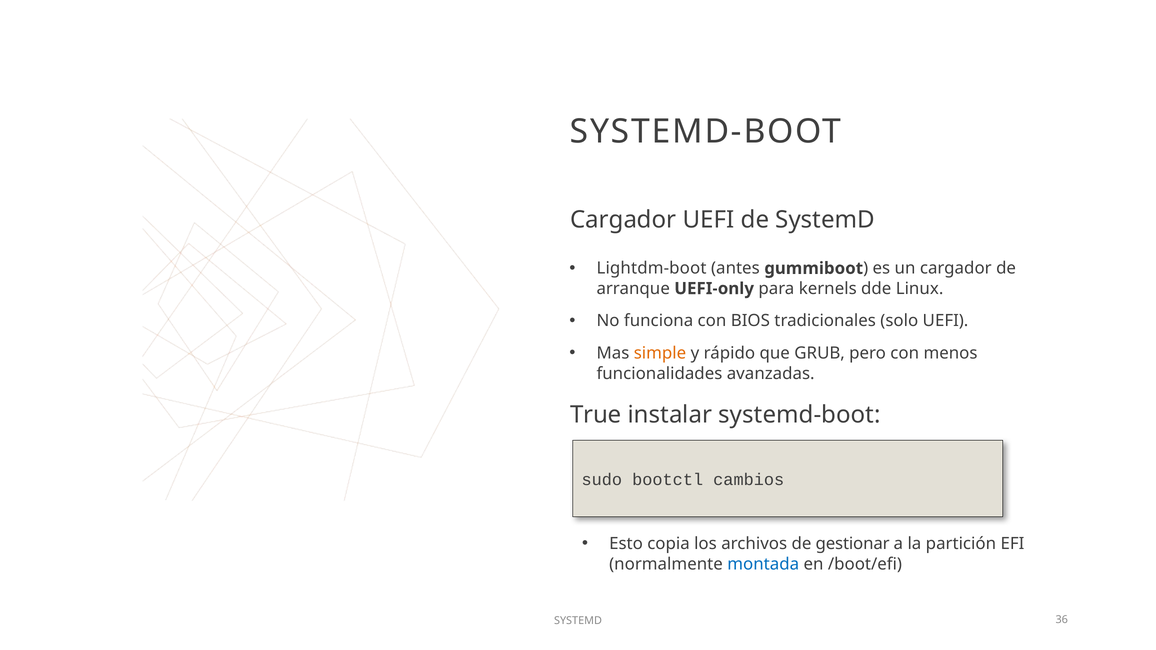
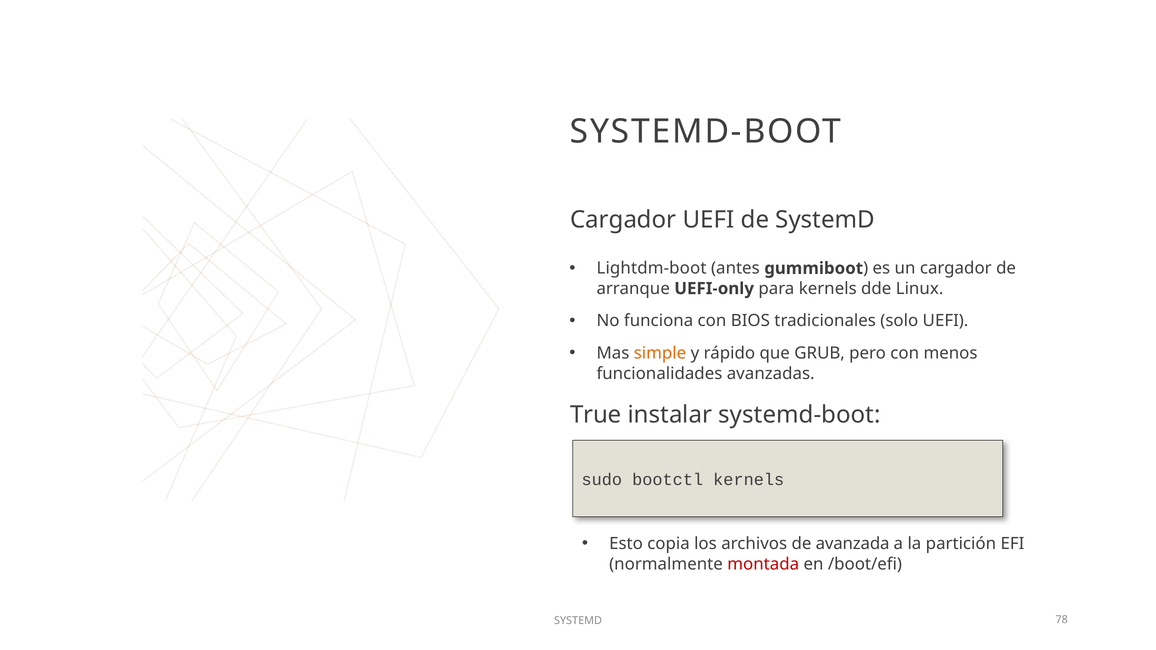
bootctl cambios: cambios -> kernels (749, 480)
gestionar: gestionar -> avanzada (853, 544)
montada colour: blue -> red (763, 564)
36: 36 -> 78 (1062, 620)
